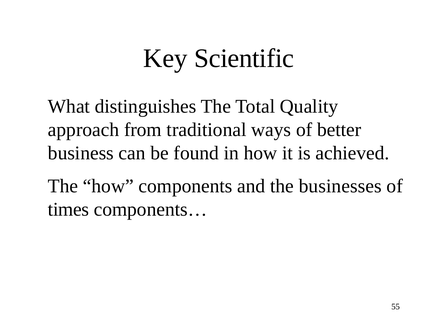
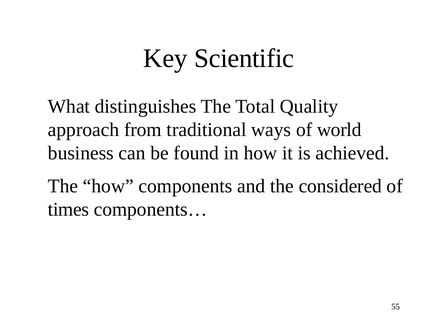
better: better -> world (339, 130)
businesses: businesses -> considered (340, 186)
